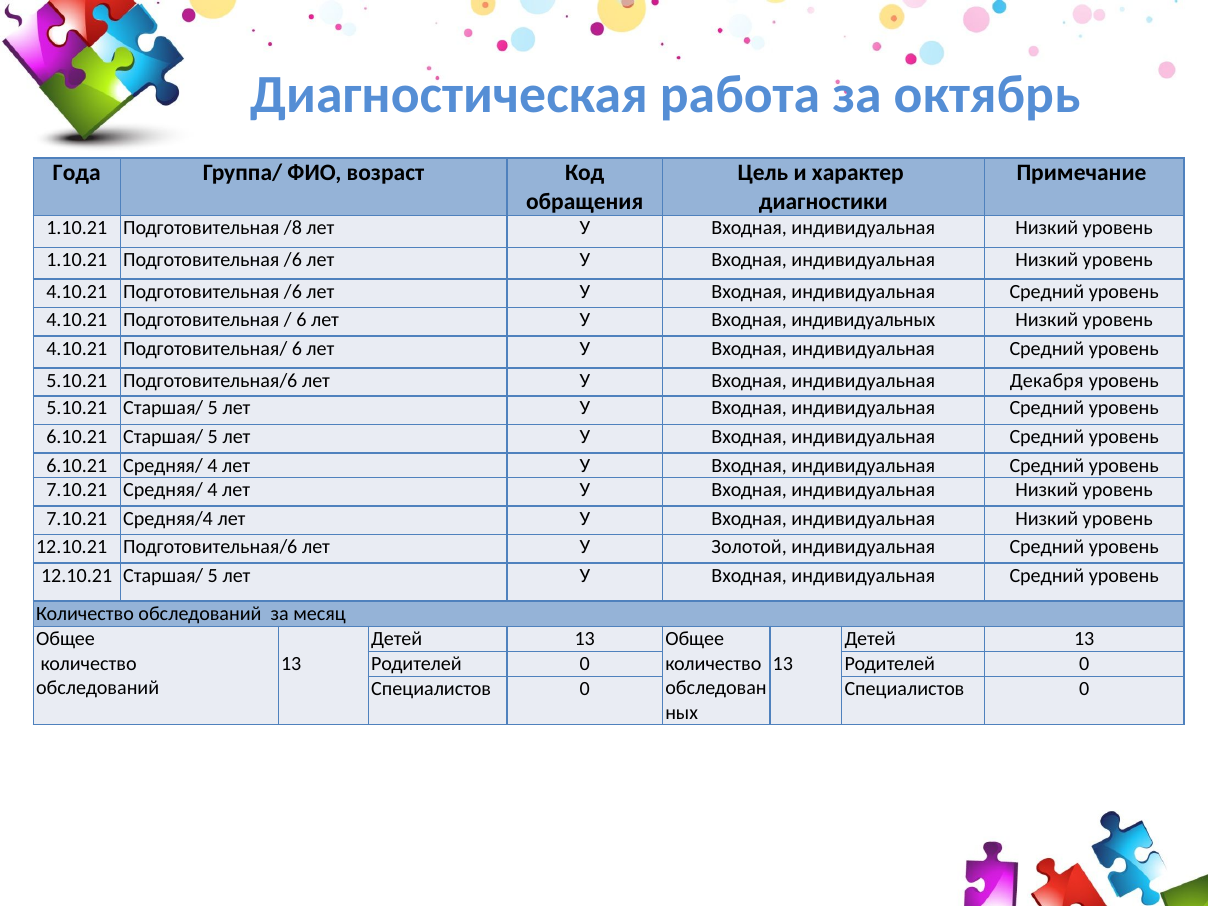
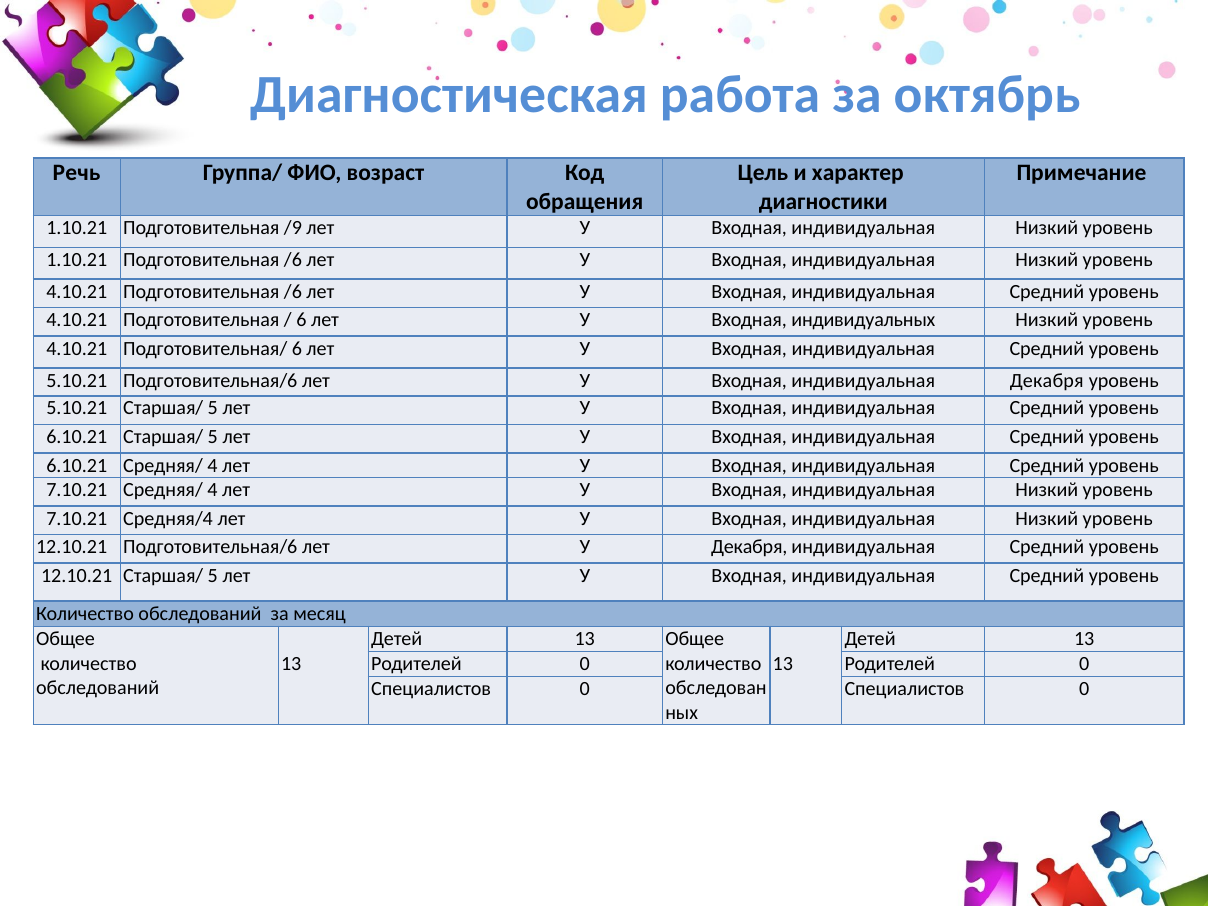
Года: Года -> Речь (77, 173)
/8: /8 -> /9 (293, 228)
У Золотой: Золотой -> Декабря (749, 547)
